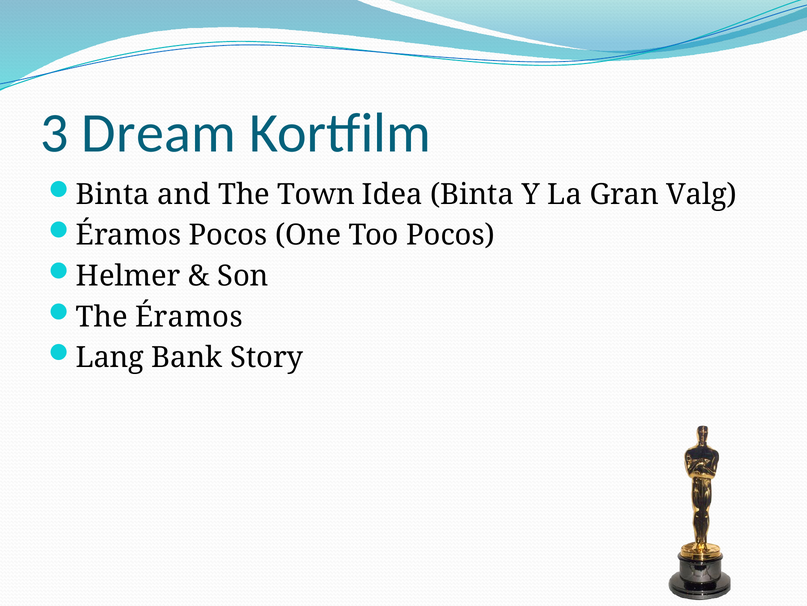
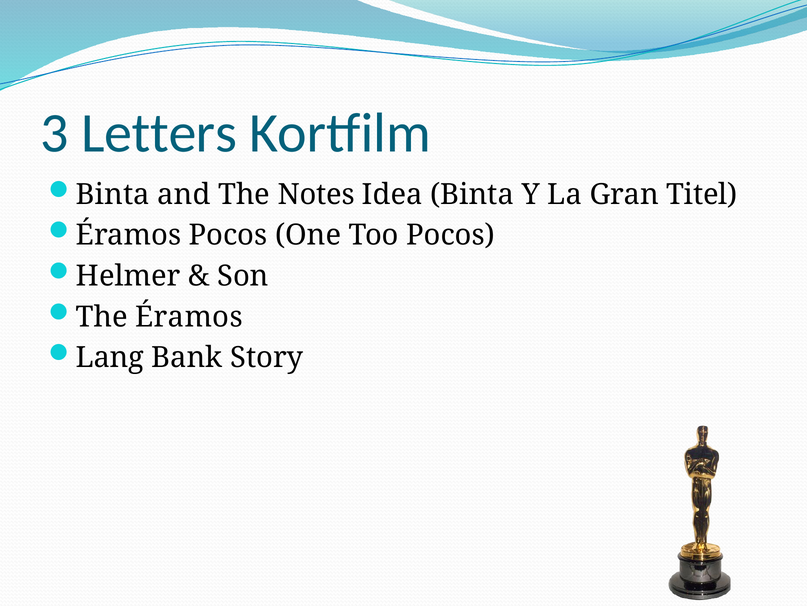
Dream: Dream -> Letters (159, 133)
Town: Town -> Notes (316, 194)
Valg: Valg -> Titel (702, 194)
